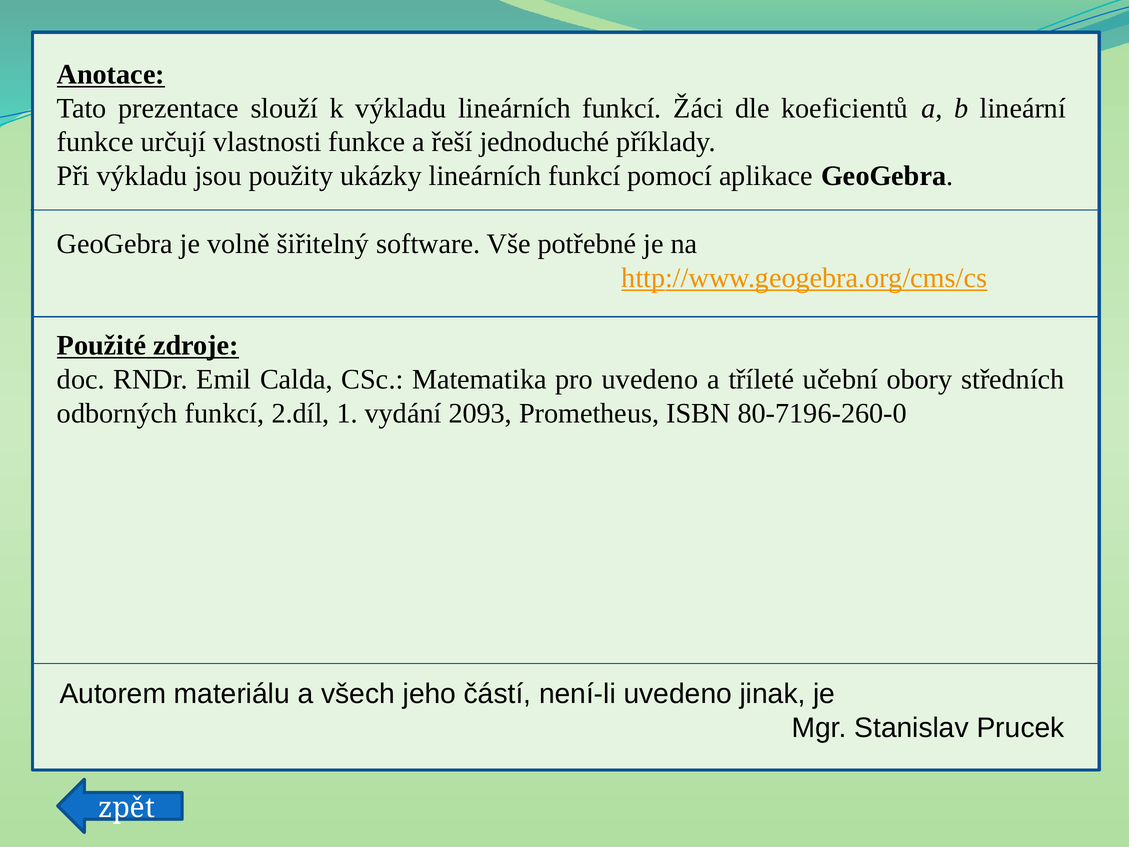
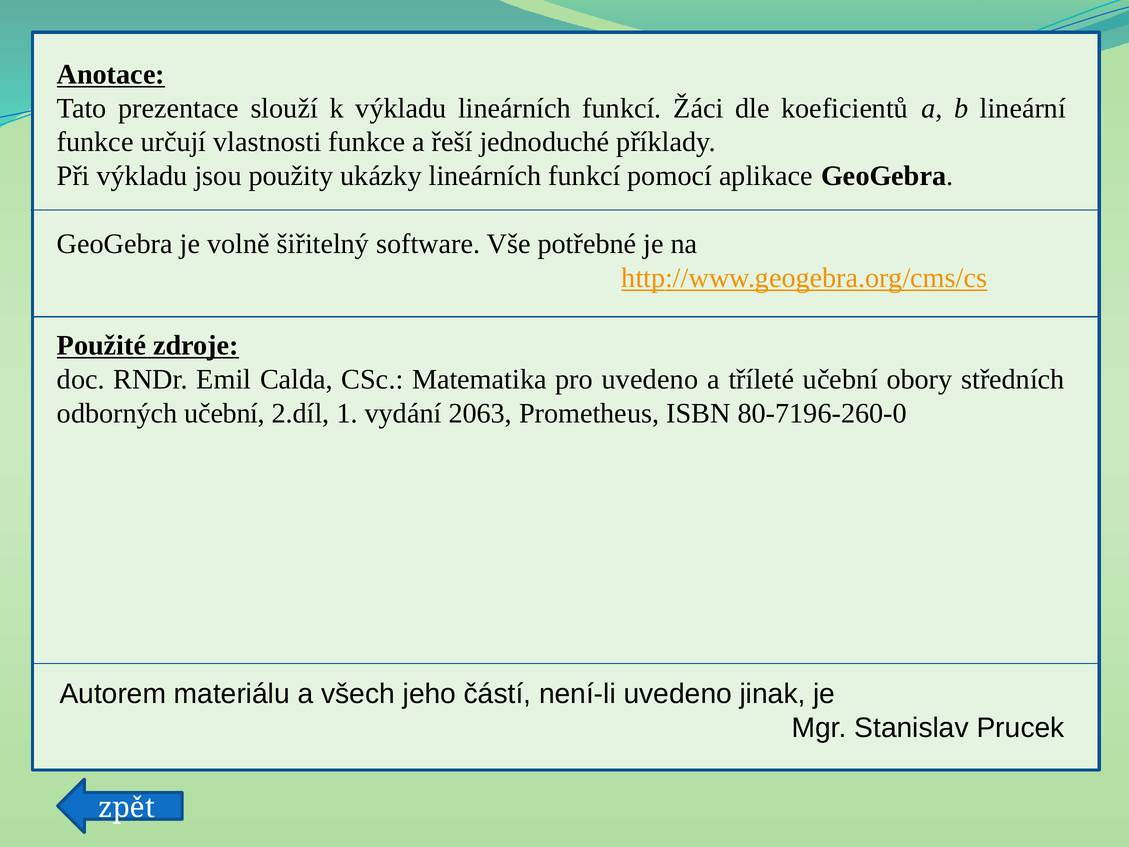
odborných funkcí: funkcí -> učební (225, 413)
2093: 2093 -> 2063 (480, 413)
